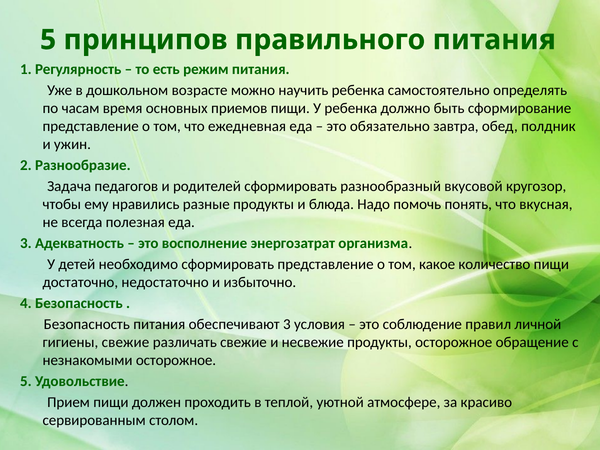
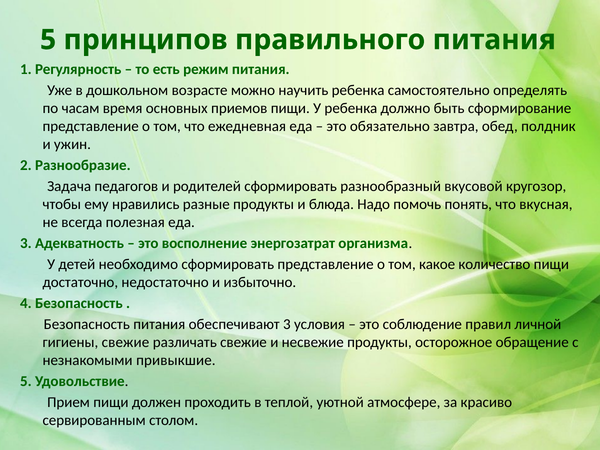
незнакомыми осторожное: осторожное -> привыкшие (176, 360)
